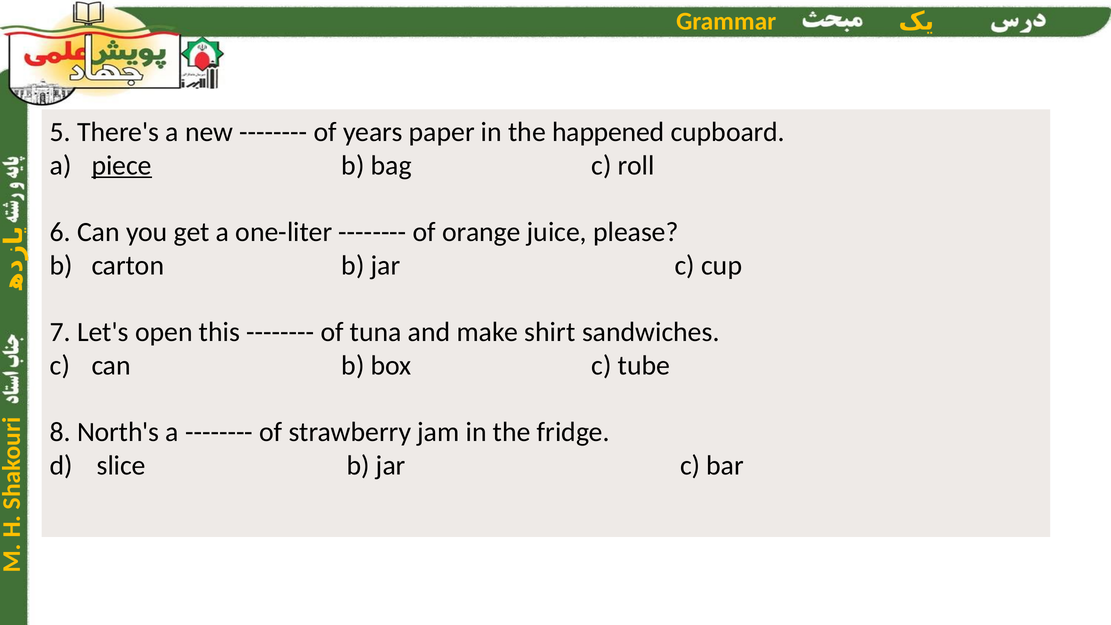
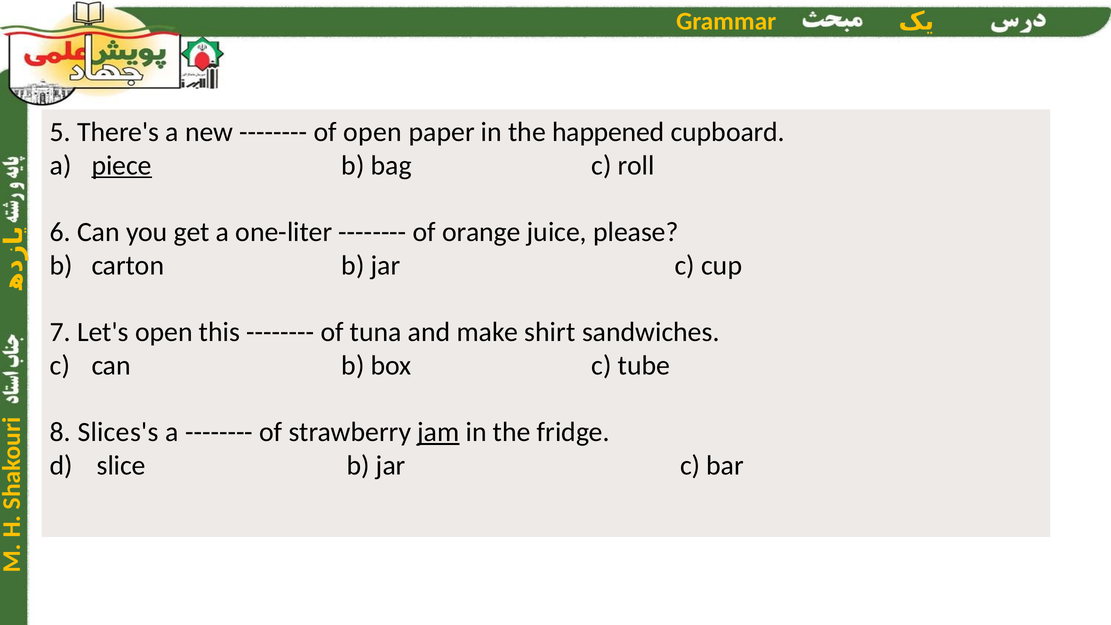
of years: years -> open (373, 132)
North's: North's -> Slices's (118, 432)
jam underline: none -> present (438, 432)
